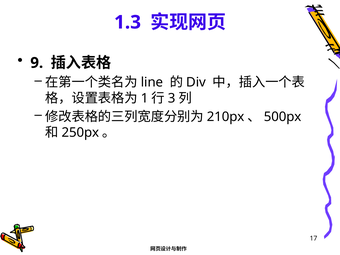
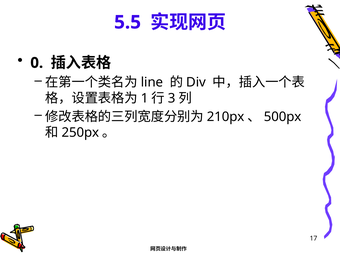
1.3: 1.3 -> 5.5 (128, 22)
9: 9 -> 0 (37, 63)
